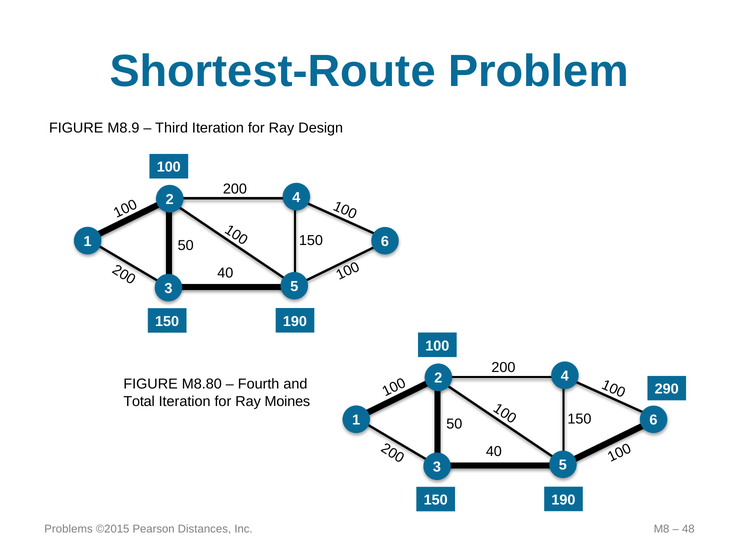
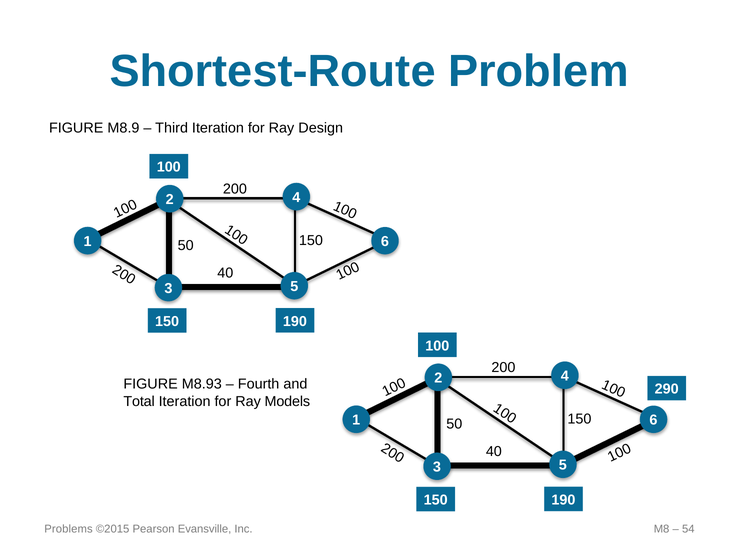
M8.80: M8.80 -> M8.93 (202, 384)
Moines: Moines -> Models (287, 402)
Distances: Distances -> Evansville (205, 529)
48: 48 -> 54 (688, 529)
